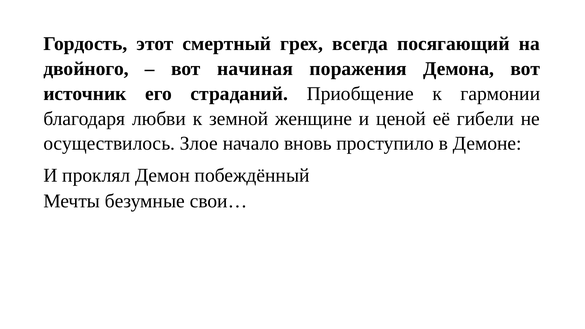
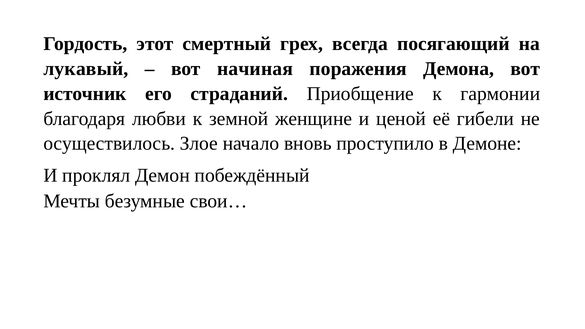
двойного: двойного -> лукавый (86, 69)
